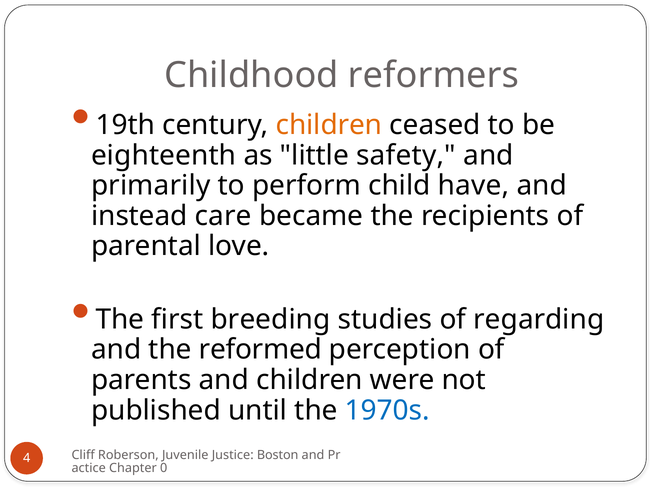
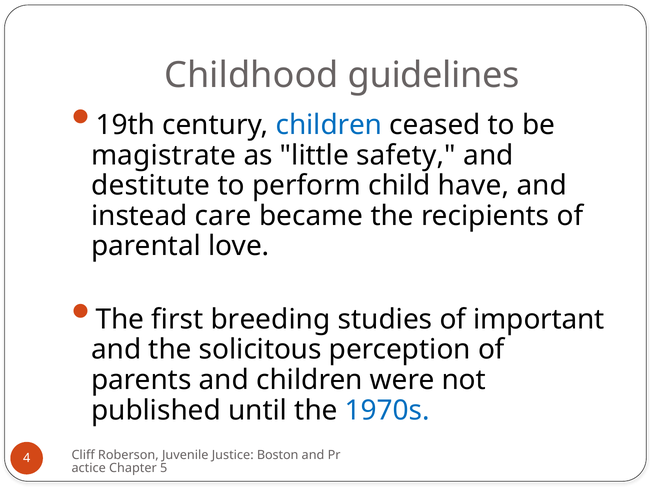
reformers: reformers -> guidelines (434, 75)
children colour: orange -> blue (329, 125)
eighteenth: eighteenth -> magistrate (164, 155)
primarily: primarily -> destitute (151, 186)
regarding: regarding -> important (539, 320)
reformed: reformed -> solicitous (260, 350)
0: 0 -> 5 (164, 468)
